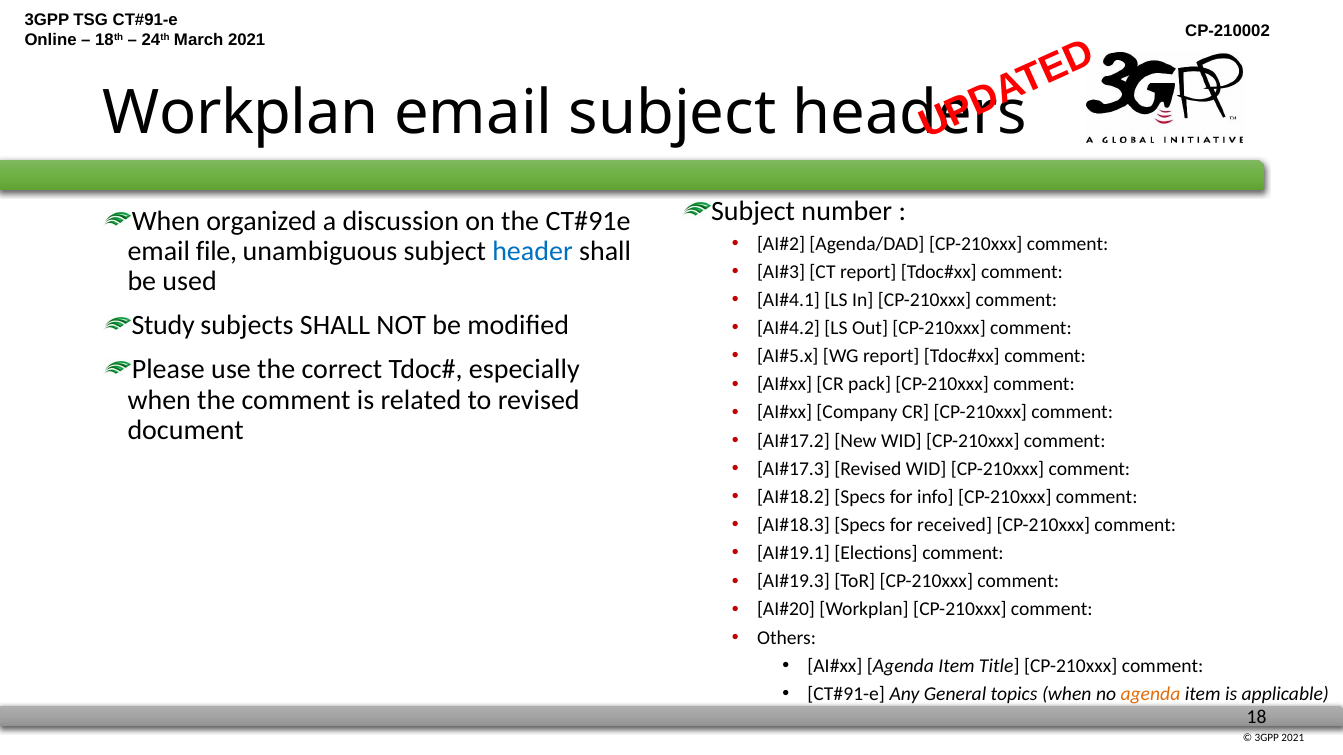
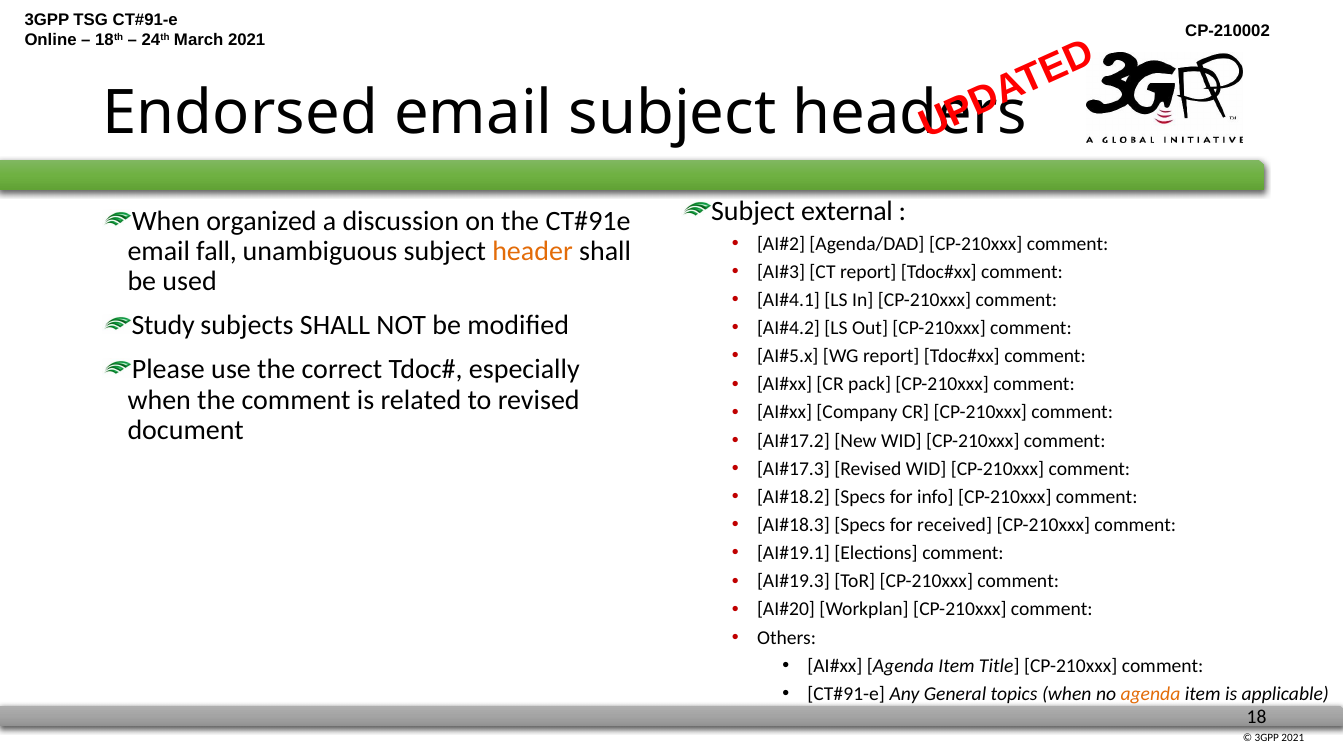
Workplan: Workplan -> Endorsed (240, 113)
number: number -> external (847, 211)
file: file -> fall (216, 251)
header colour: blue -> orange (533, 251)
